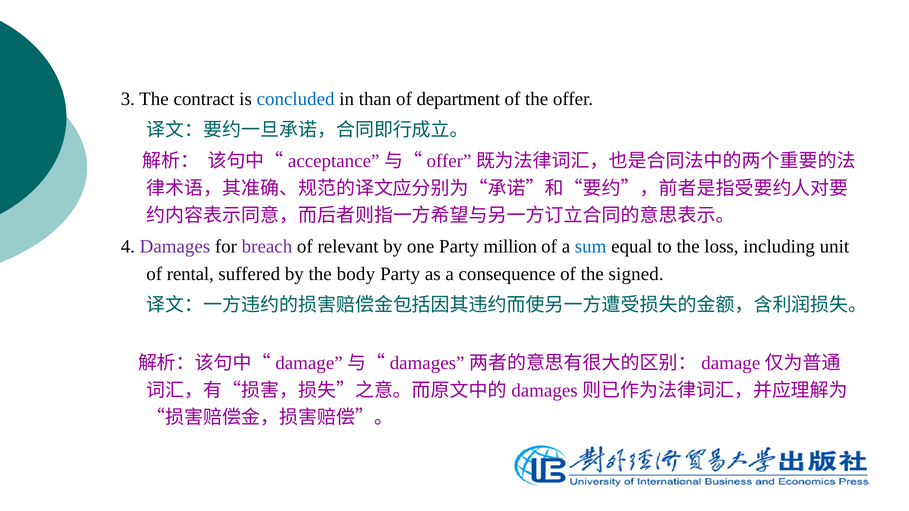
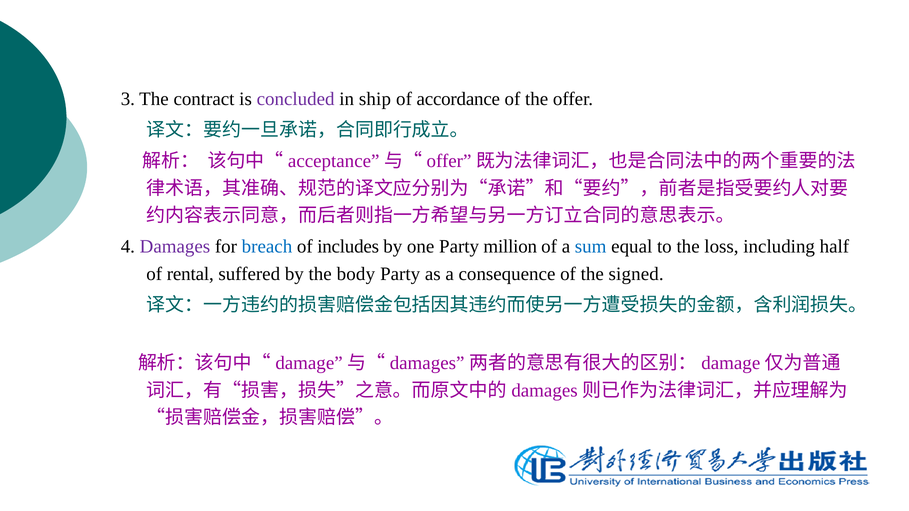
concluded colour: blue -> purple (296, 99)
than: than -> ship (375, 99)
department: department -> accordance (458, 99)
breach colour: purple -> blue (267, 247)
relevant: relevant -> includes (348, 247)
unit: unit -> half (834, 247)
